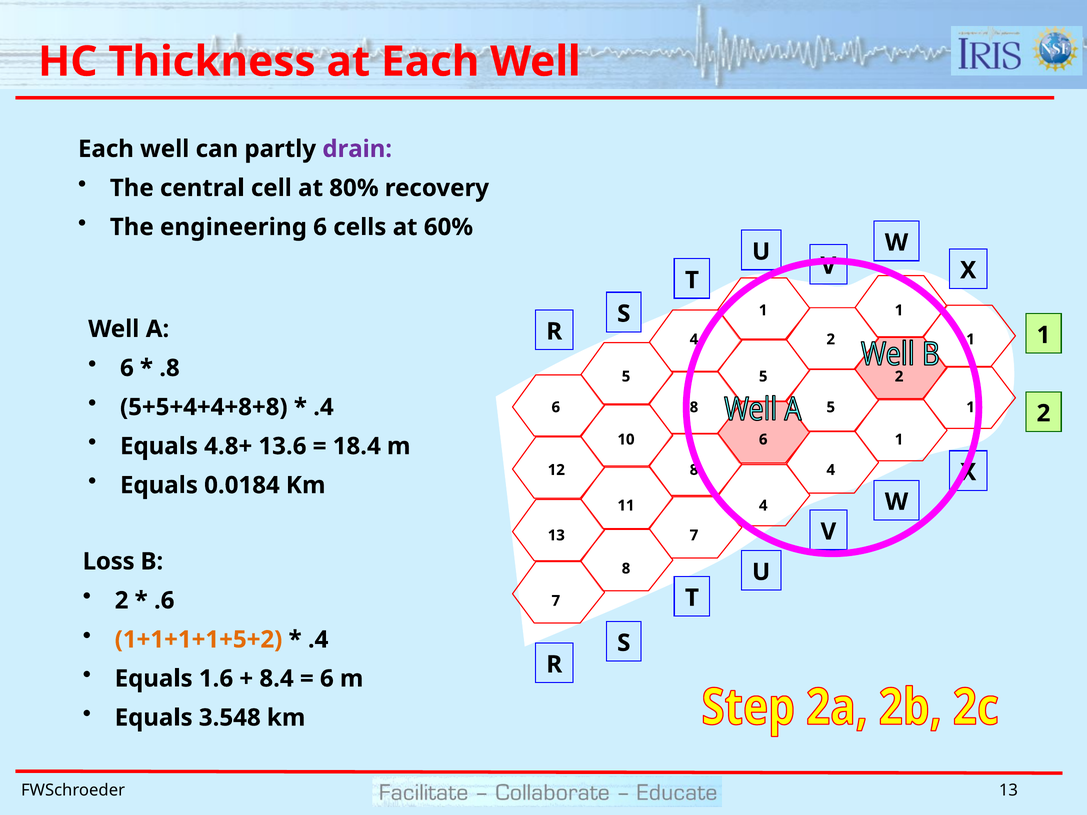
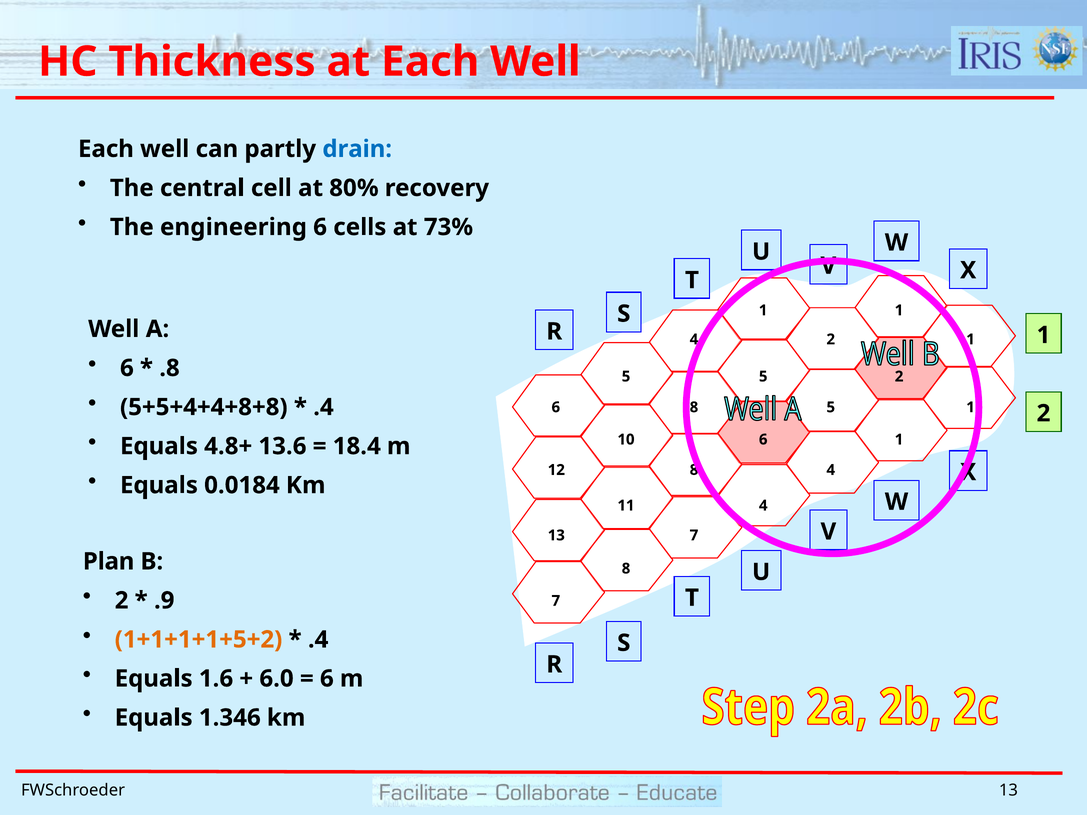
drain colour: purple -> blue (357, 149)
60%: 60% -> 73% (448, 227)
Loss: Loss -> Plan (109, 562)
.6: .6 -> .9 (164, 601)
8.4: 8.4 -> 6.0 (277, 679)
3.548: 3.548 -> 1.346 (230, 718)
